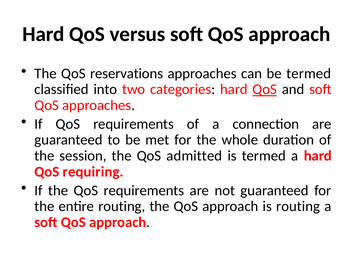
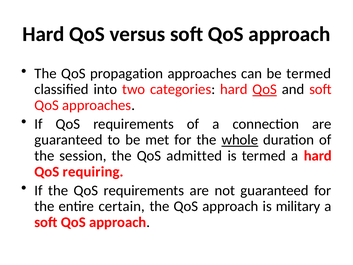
reservations: reservations -> propagation (127, 73)
whole underline: none -> present (240, 140)
entire routing: routing -> certain (122, 206)
is routing: routing -> military (298, 206)
